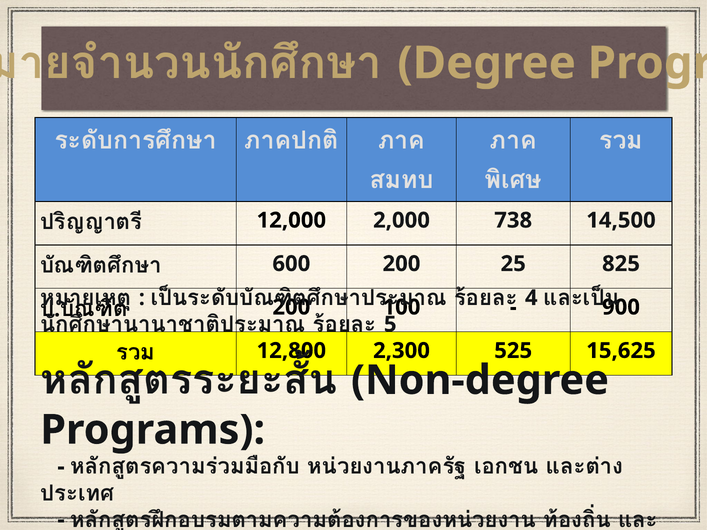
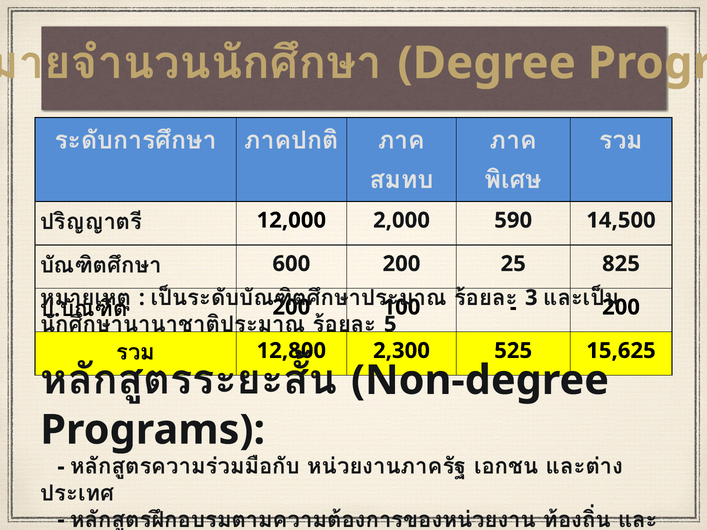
738: 738 -> 590 (513, 220)
4: 4 -> 3 (531, 298)
900: 900 -> 200 (621, 307)
